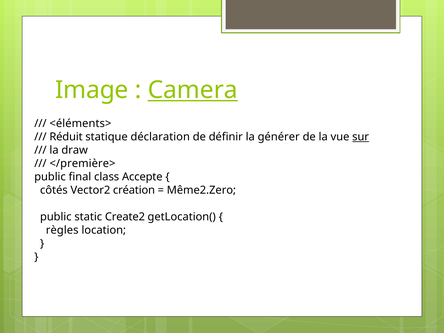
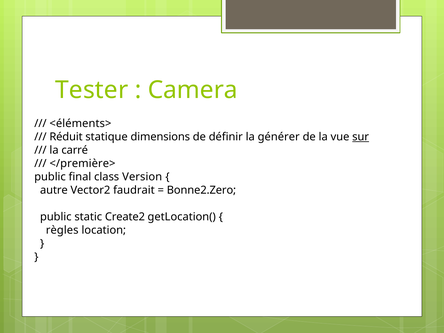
Image: Image -> Tester (92, 90)
Camera underline: present -> none (193, 90)
déclaration: déclaration -> dimensions (160, 137)
draw: draw -> carré (75, 150)
Accepte: Accepte -> Version (142, 177)
côtés: côtés -> autre (54, 190)
création: création -> faudrait (134, 190)
Même2.Zero: Même2.Zero -> Bonne2.Zero (201, 190)
